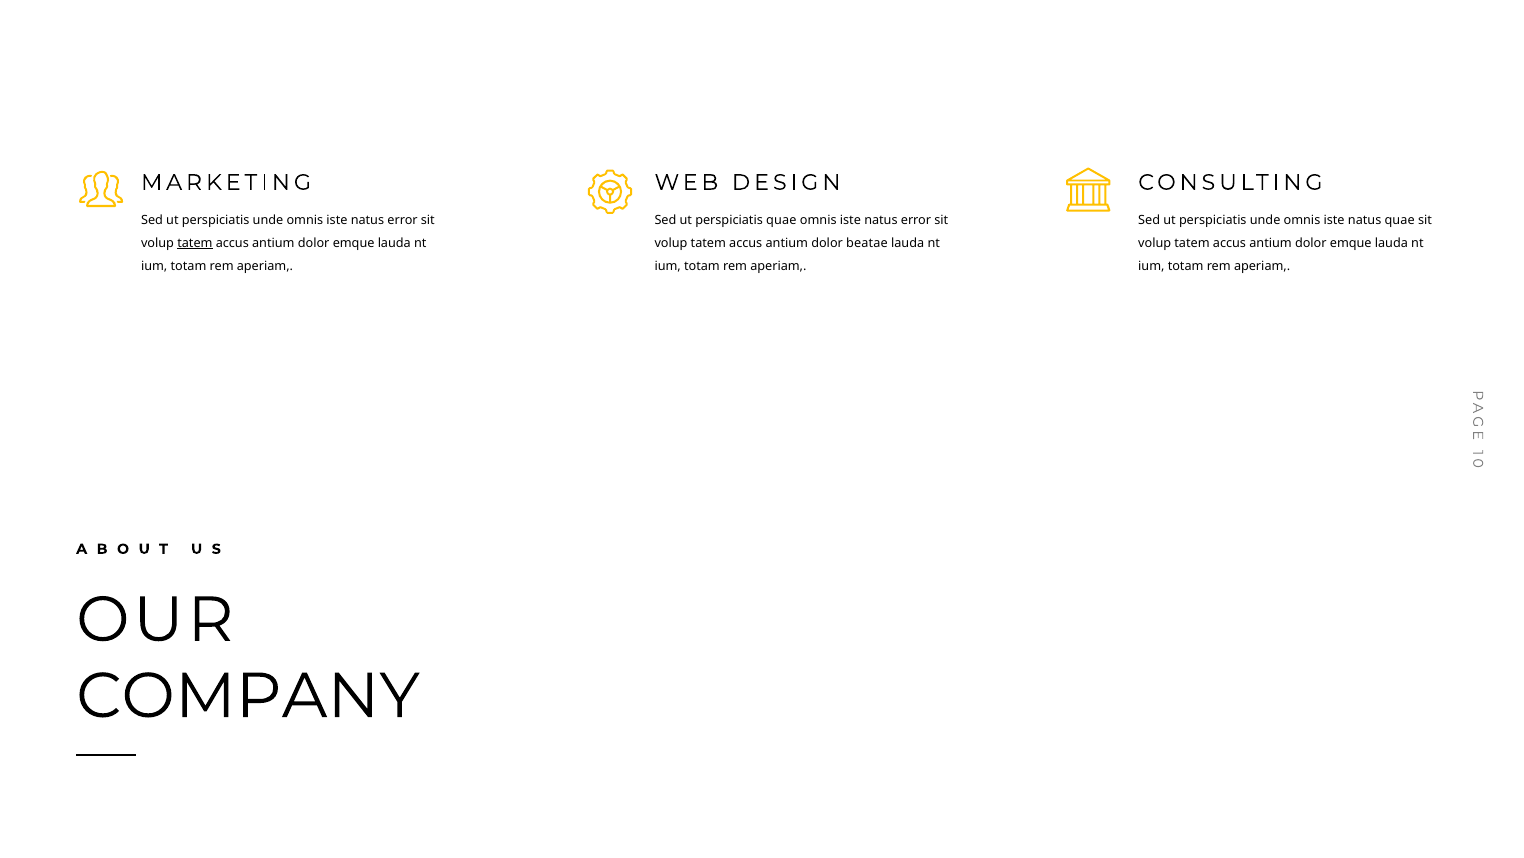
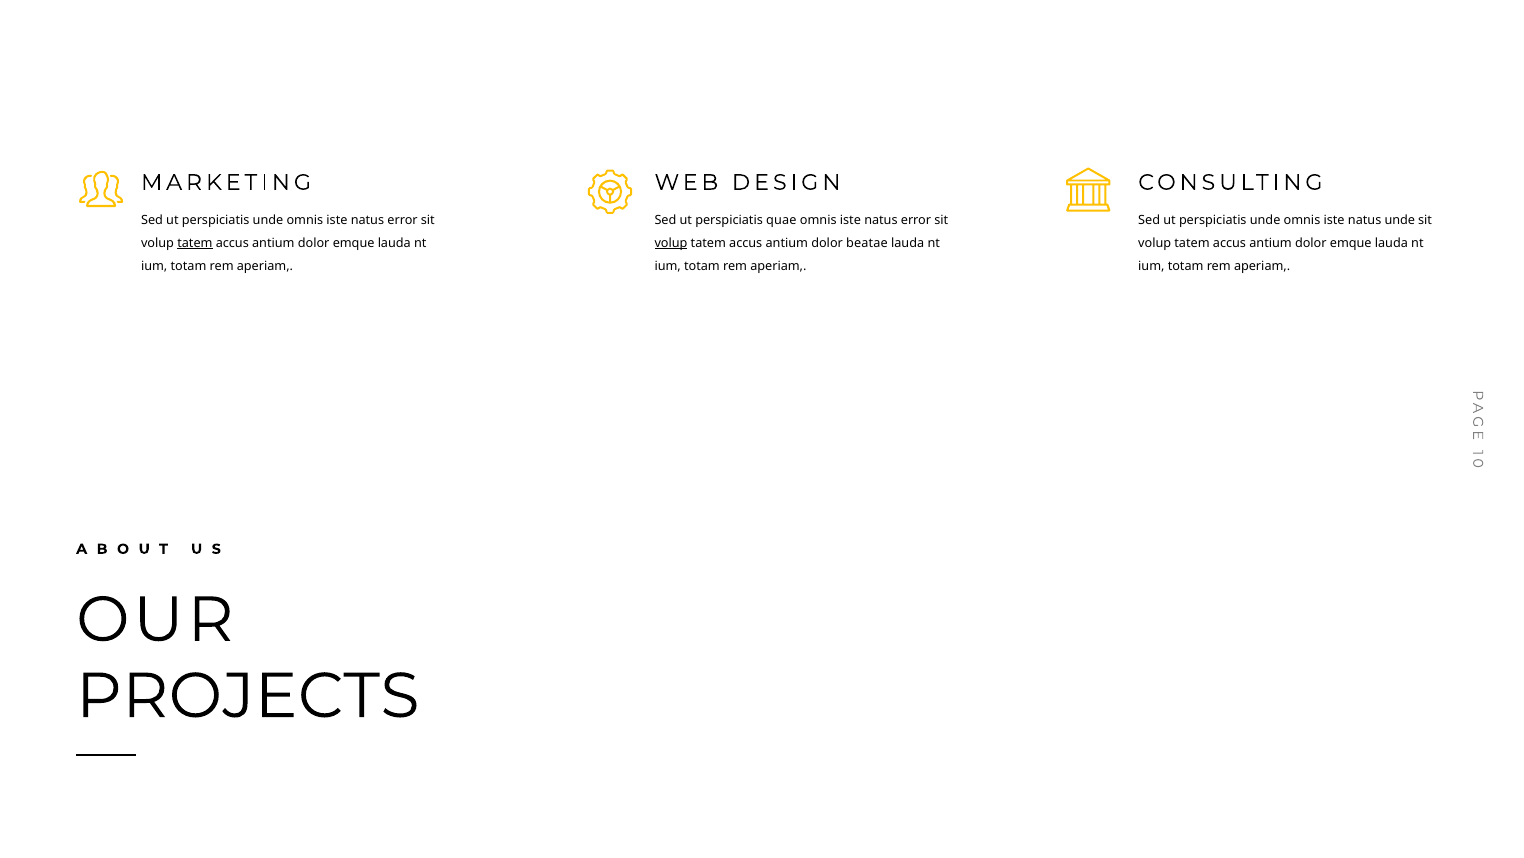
natus quae: quae -> unde (1400, 220)
volup underline: none -> present (671, 243)
COMPANY: COMPANY -> PROJECTS (248, 696)
